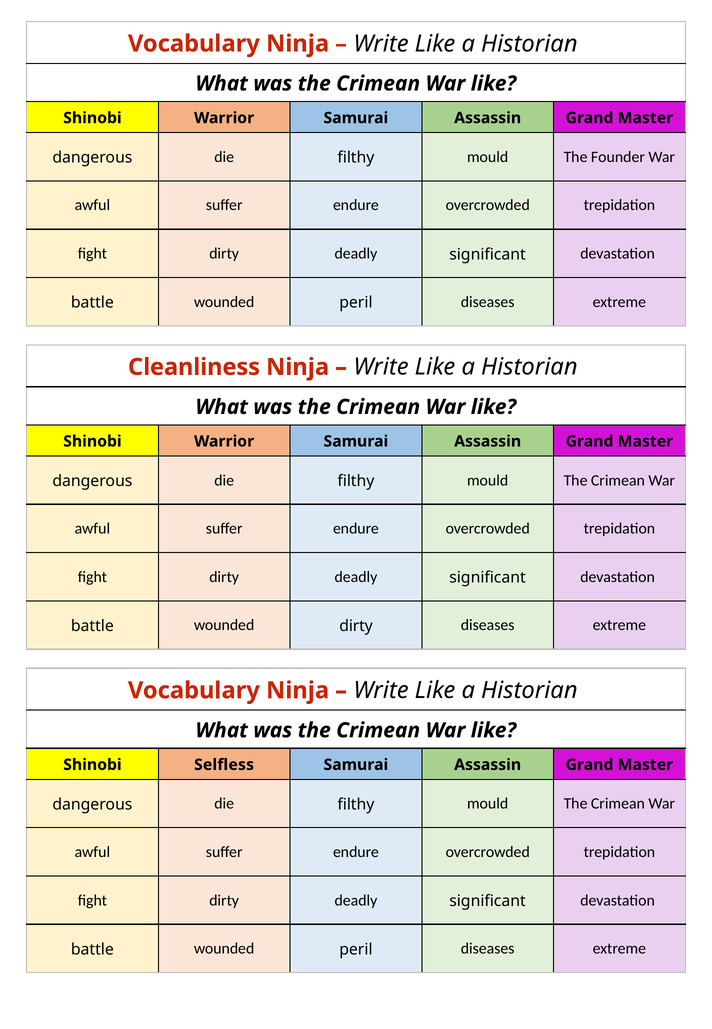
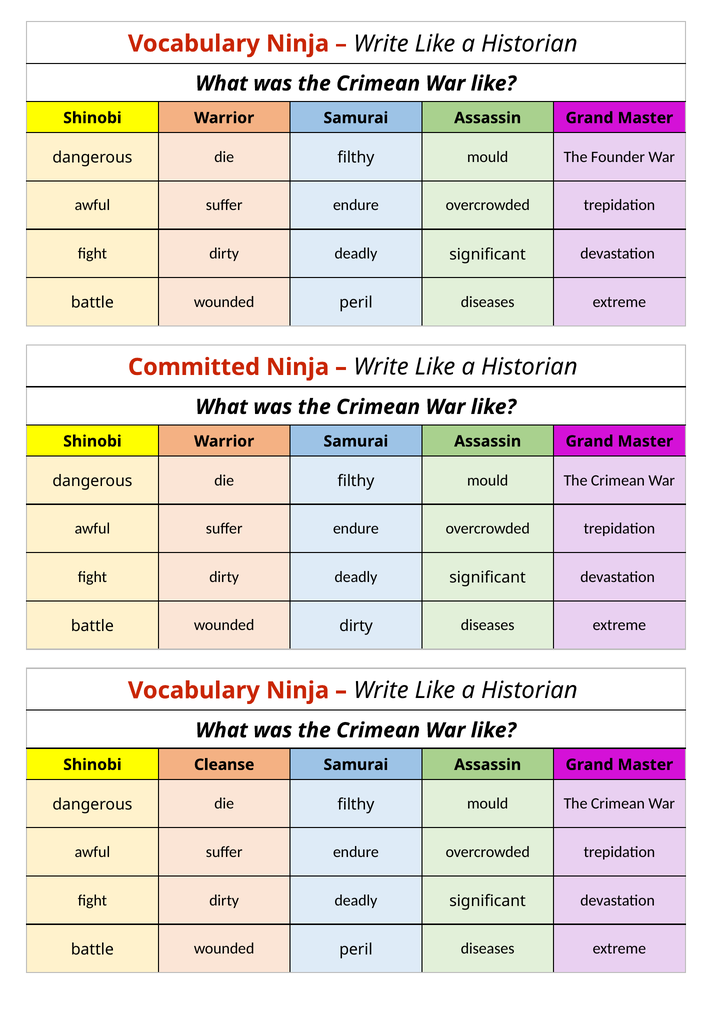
Cleanliness: Cleanliness -> Committed (194, 367)
Selfless: Selfless -> Cleanse (224, 764)
